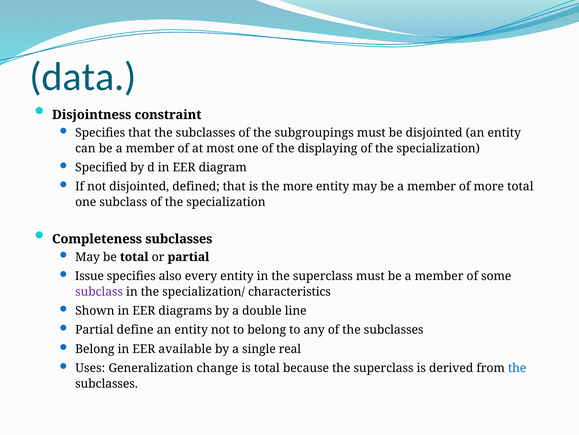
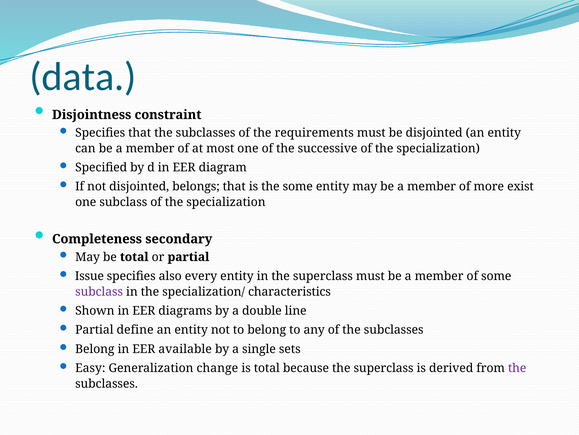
subgroupings: subgroupings -> requirements (314, 133)
displaying: displaying -> successive (328, 148)
defined: defined -> belongs (196, 186)
the more: more -> some (298, 186)
more total: total -> exist (520, 186)
Completeness subclasses: subclasses -> secondary (179, 239)
real: real -> sets (290, 349)
Uses: Uses -> Easy (90, 368)
the colour: blue -> purple (517, 368)
